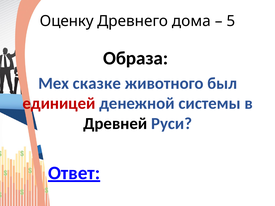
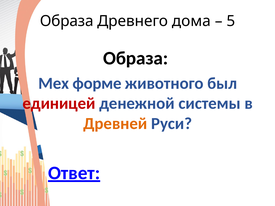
Оценку: Оценку -> Образа (67, 21)
сказке: сказке -> форме (97, 83)
Древней colour: black -> orange (115, 124)
